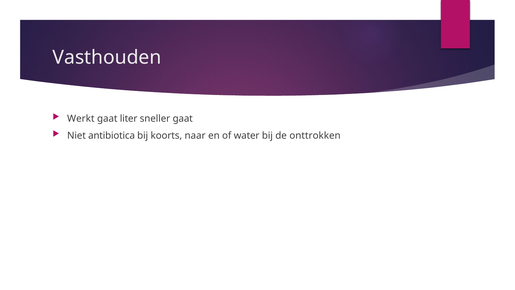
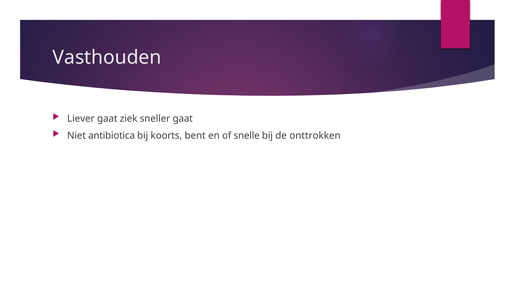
Werkt: Werkt -> Liever (81, 118)
liter: liter -> ziek (129, 118)
naar: naar -> bent (195, 135)
water: water -> snelle (247, 135)
